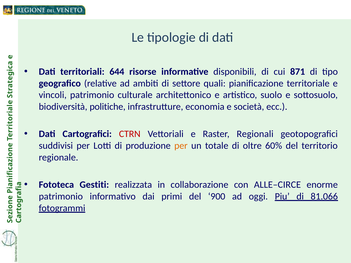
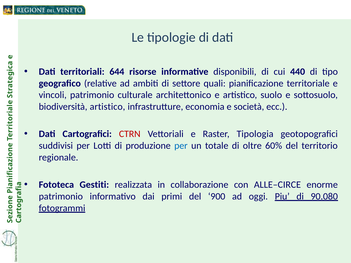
871: 871 -> 440 (298, 72)
biodiversità politiche: politiche -> artistico (107, 107)
Regionali: Regionali -> Tipologia (255, 134)
per colour: orange -> blue (181, 146)
81.066: 81.066 -> 90.080 (324, 197)
